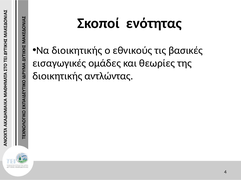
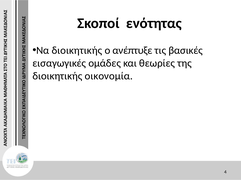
εθνικούς: εθνικούς -> ανέπτυξε (132, 51)
αντλώντας: αντλώντας -> οικονομία (109, 76)
